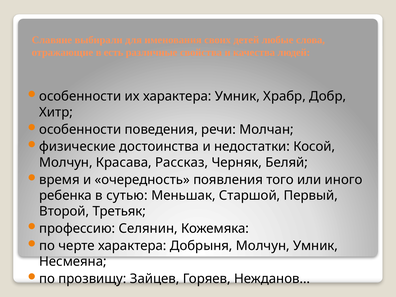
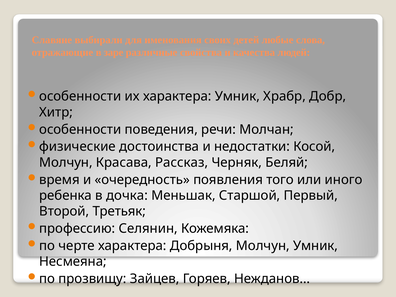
есть: есть -> заре (114, 52)
сутью: сутью -> дочка (127, 195)
